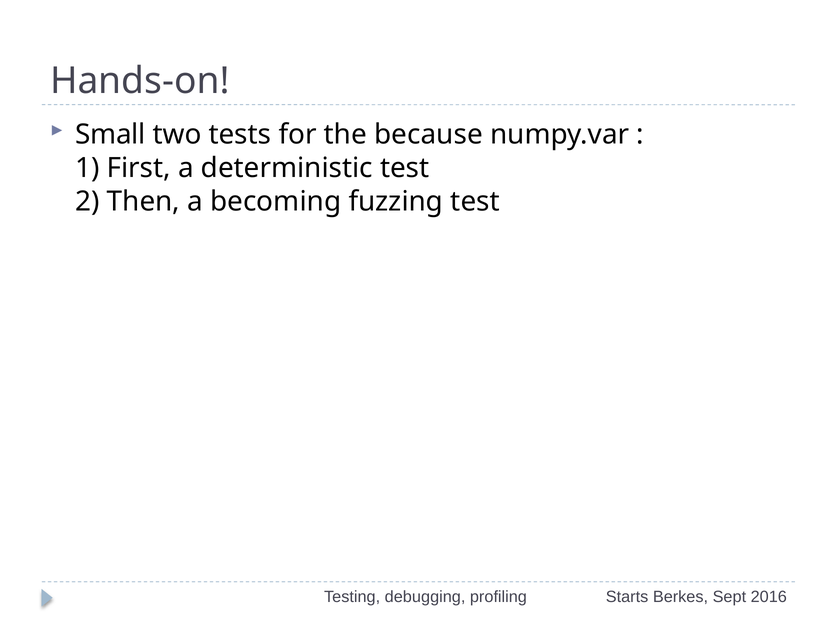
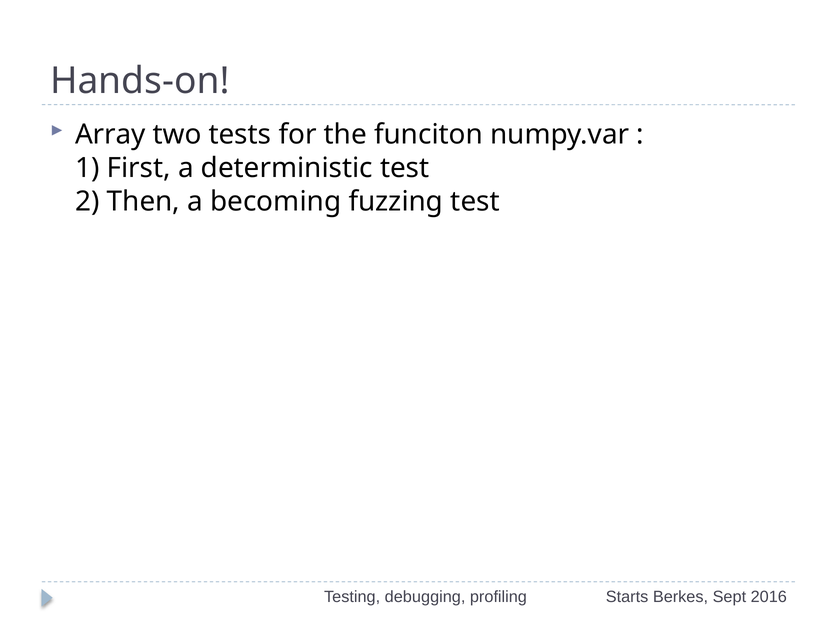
Small: Small -> Array (110, 134)
because: because -> funciton (428, 134)
